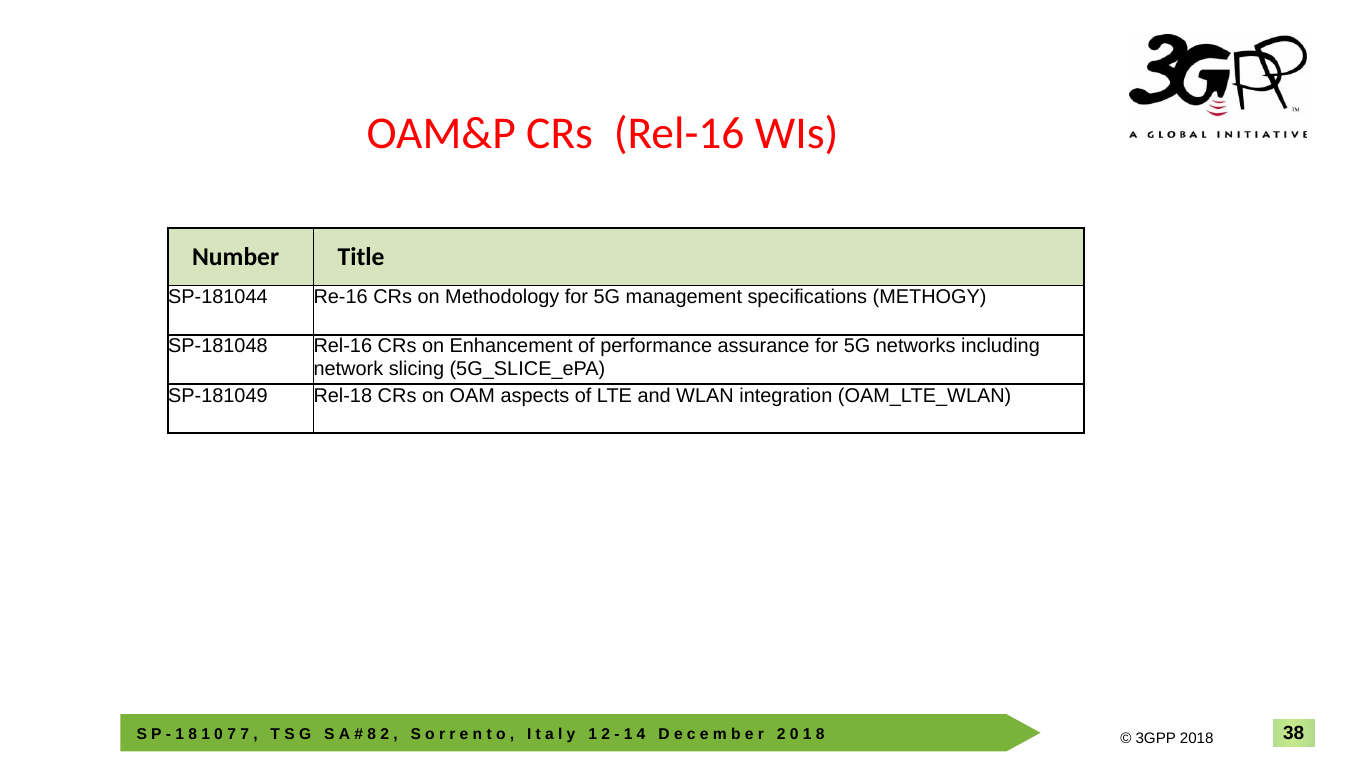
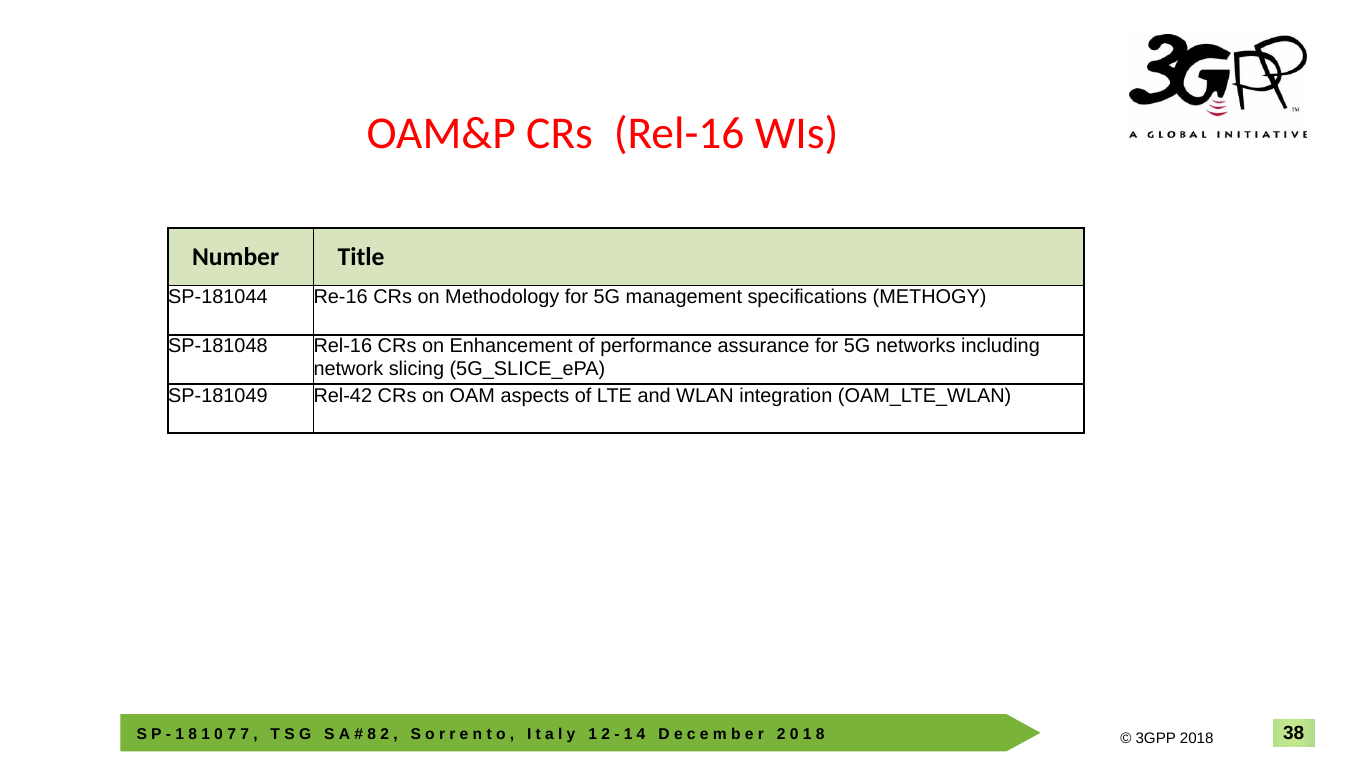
Rel-18: Rel-18 -> Rel-42 (343, 395)
